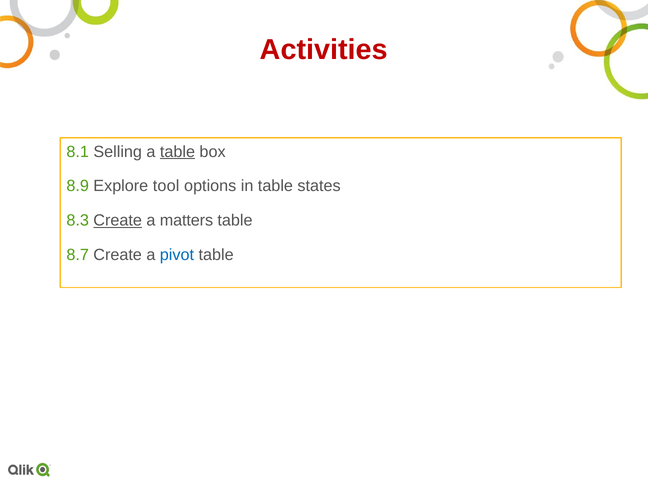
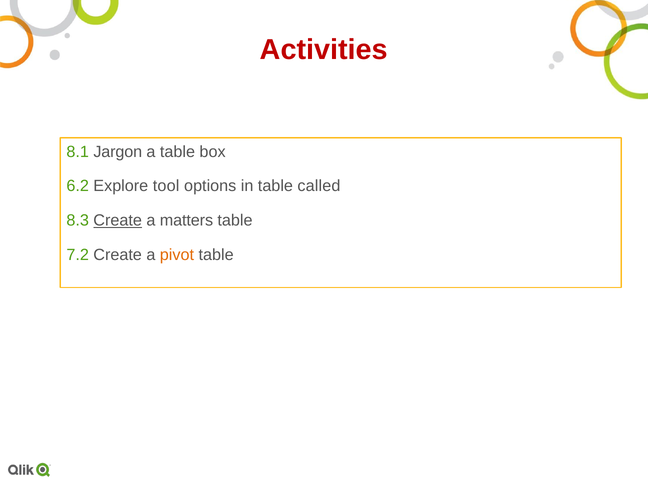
Selling: Selling -> Jargon (118, 152)
table underline: present -> none (177, 152)
8.9: 8.9 -> 6.2 (78, 186)
states: states -> called (319, 186)
8.7: 8.7 -> 7.2 (78, 255)
pivot colour: blue -> orange (177, 255)
